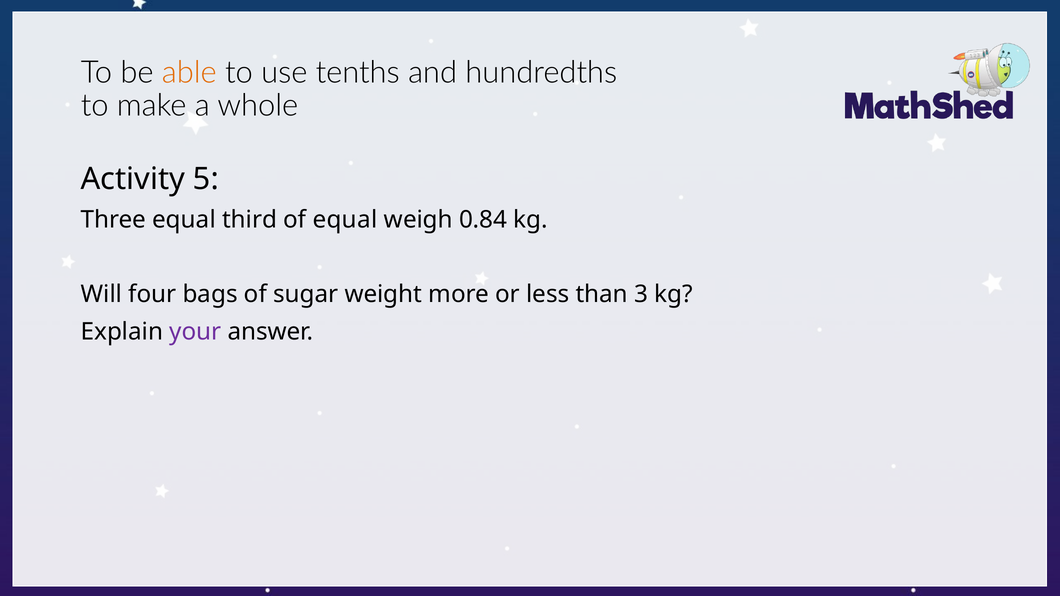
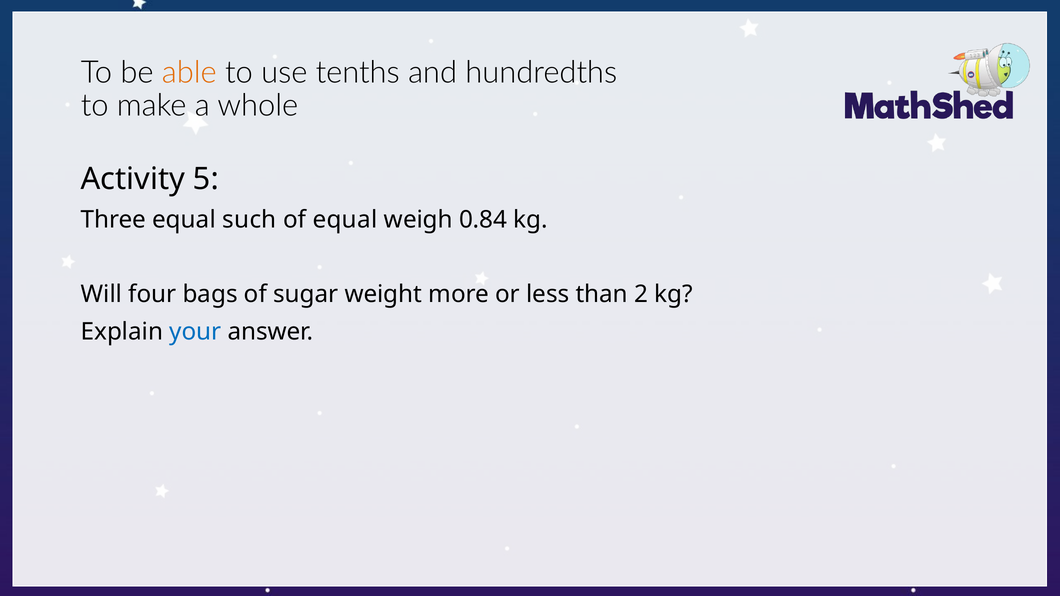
third: third -> such (249, 220)
3: 3 -> 2 (641, 295)
your colour: purple -> blue (195, 332)
